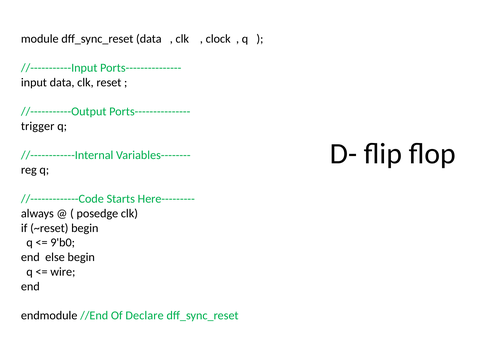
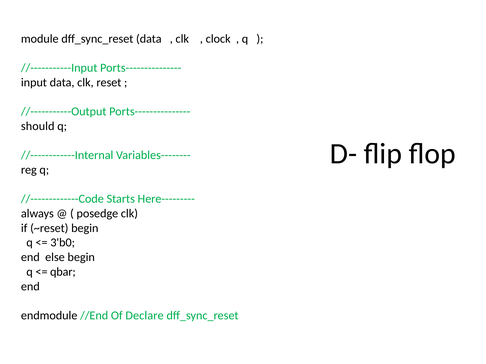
trigger: trigger -> should (38, 126)
9'b0: 9'b0 -> 3'b0 (63, 243)
wire: wire -> qbar (63, 272)
